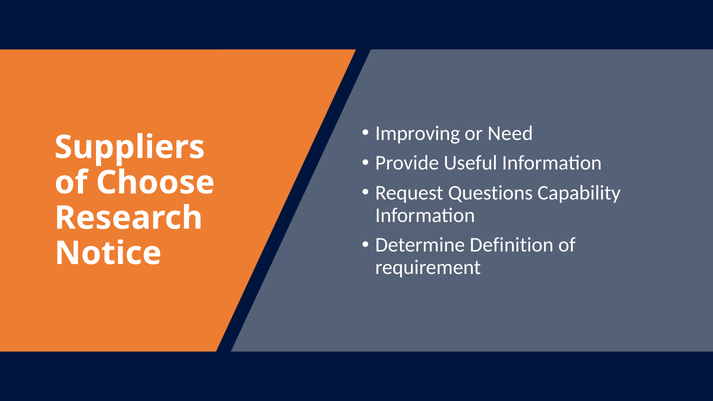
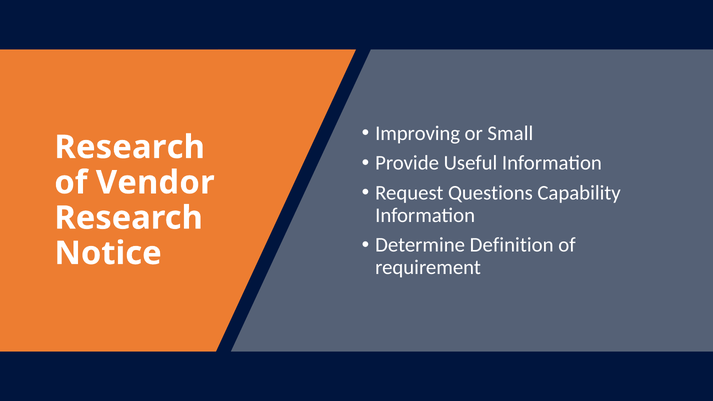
Need: Need -> Small (510, 133)
Suppliers: Suppliers -> Research (130, 147)
Choose: Choose -> Vendor (155, 183)
